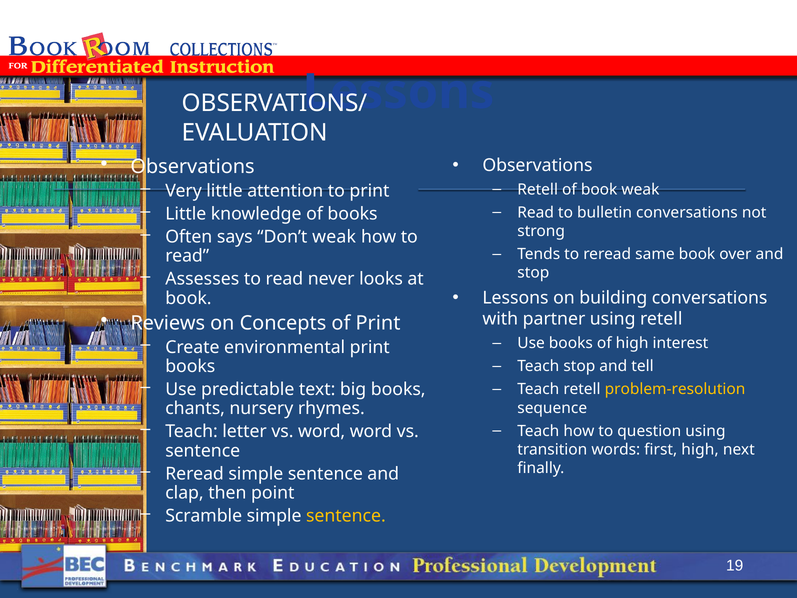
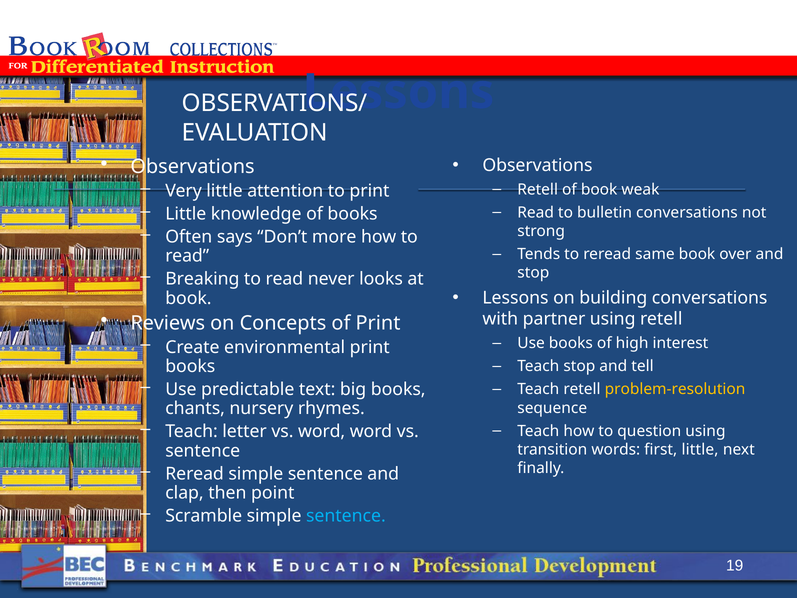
Don’t weak: weak -> more (334, 237)
Assesses: Assesses -> Breaking (202, 279)
first high: high -> little (700, 449)
sentence colour: yellow -> light blue (346, 516)
